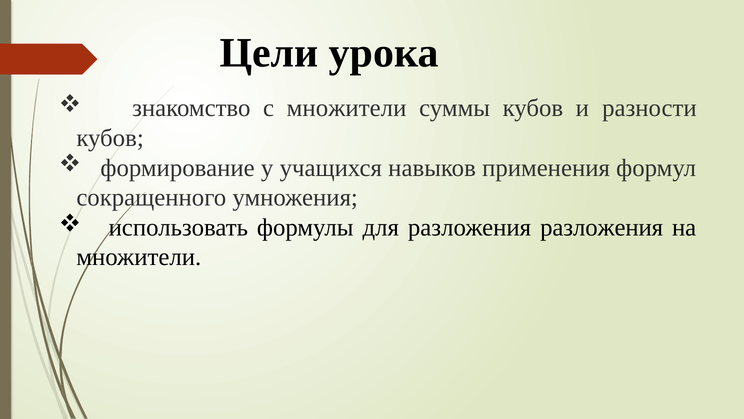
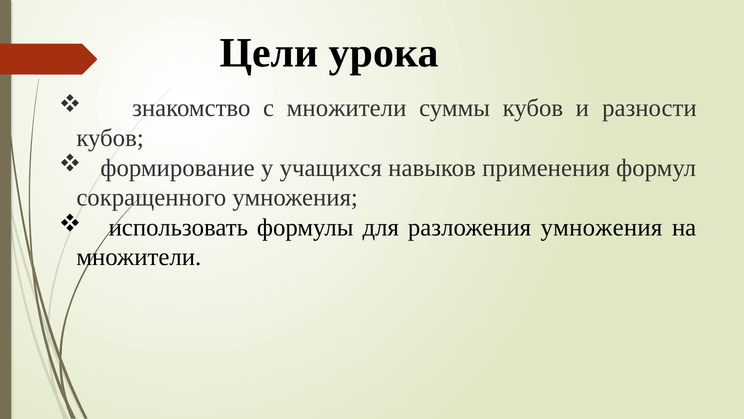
разложения разложения: разложения -> умножения (601, 227)
